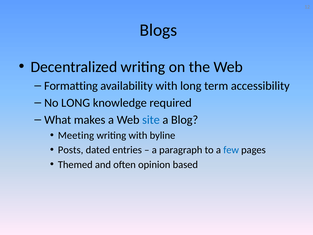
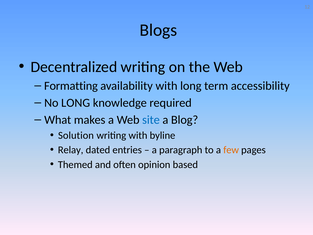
Meeting: Meeting -> Solution (76, 135)
Posts: Posts -> Relay (71, 150)
few colour: blue -> orange (231, 150)
